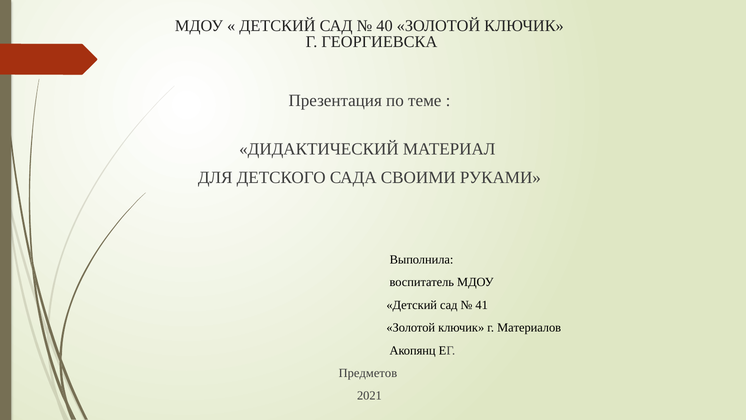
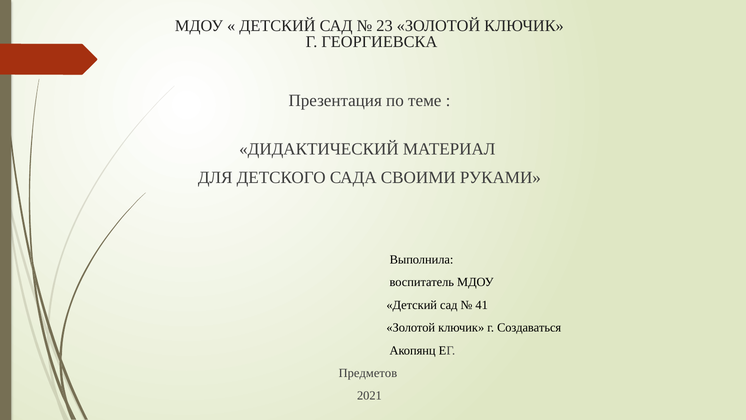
40: 40 -> 23 (384, 26)
Материалов: Материалов -> Создаваться (529, 327)
